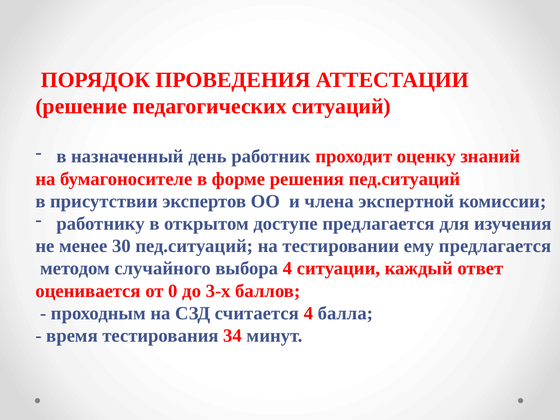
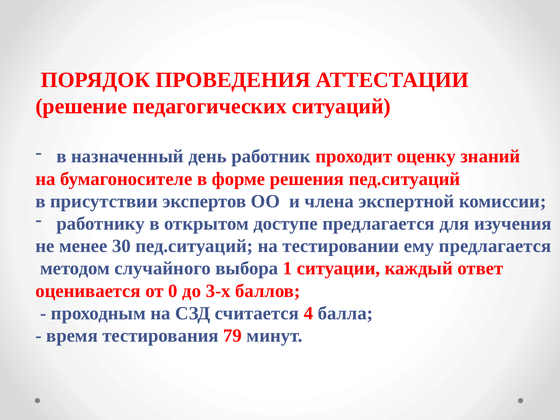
выбора 4: 4 -> 1 (288, 269)
34: 34 -> 79 (233, 336)
